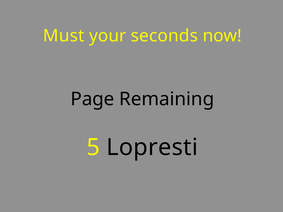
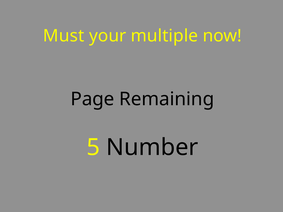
seconds: seconds -> multiple (164, 36)
Lopresti: Lopresti -> Number (152, 148)
